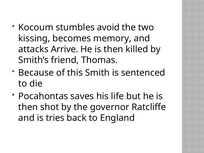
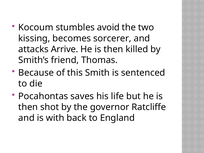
memory: memory -> sorcerer (112, 38)
tries: tries -> with (55, 118)
